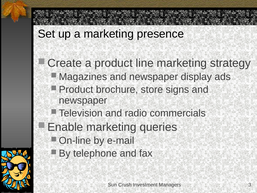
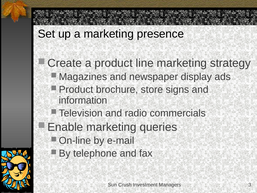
newspaper: newspaper -> information (83, 100)
